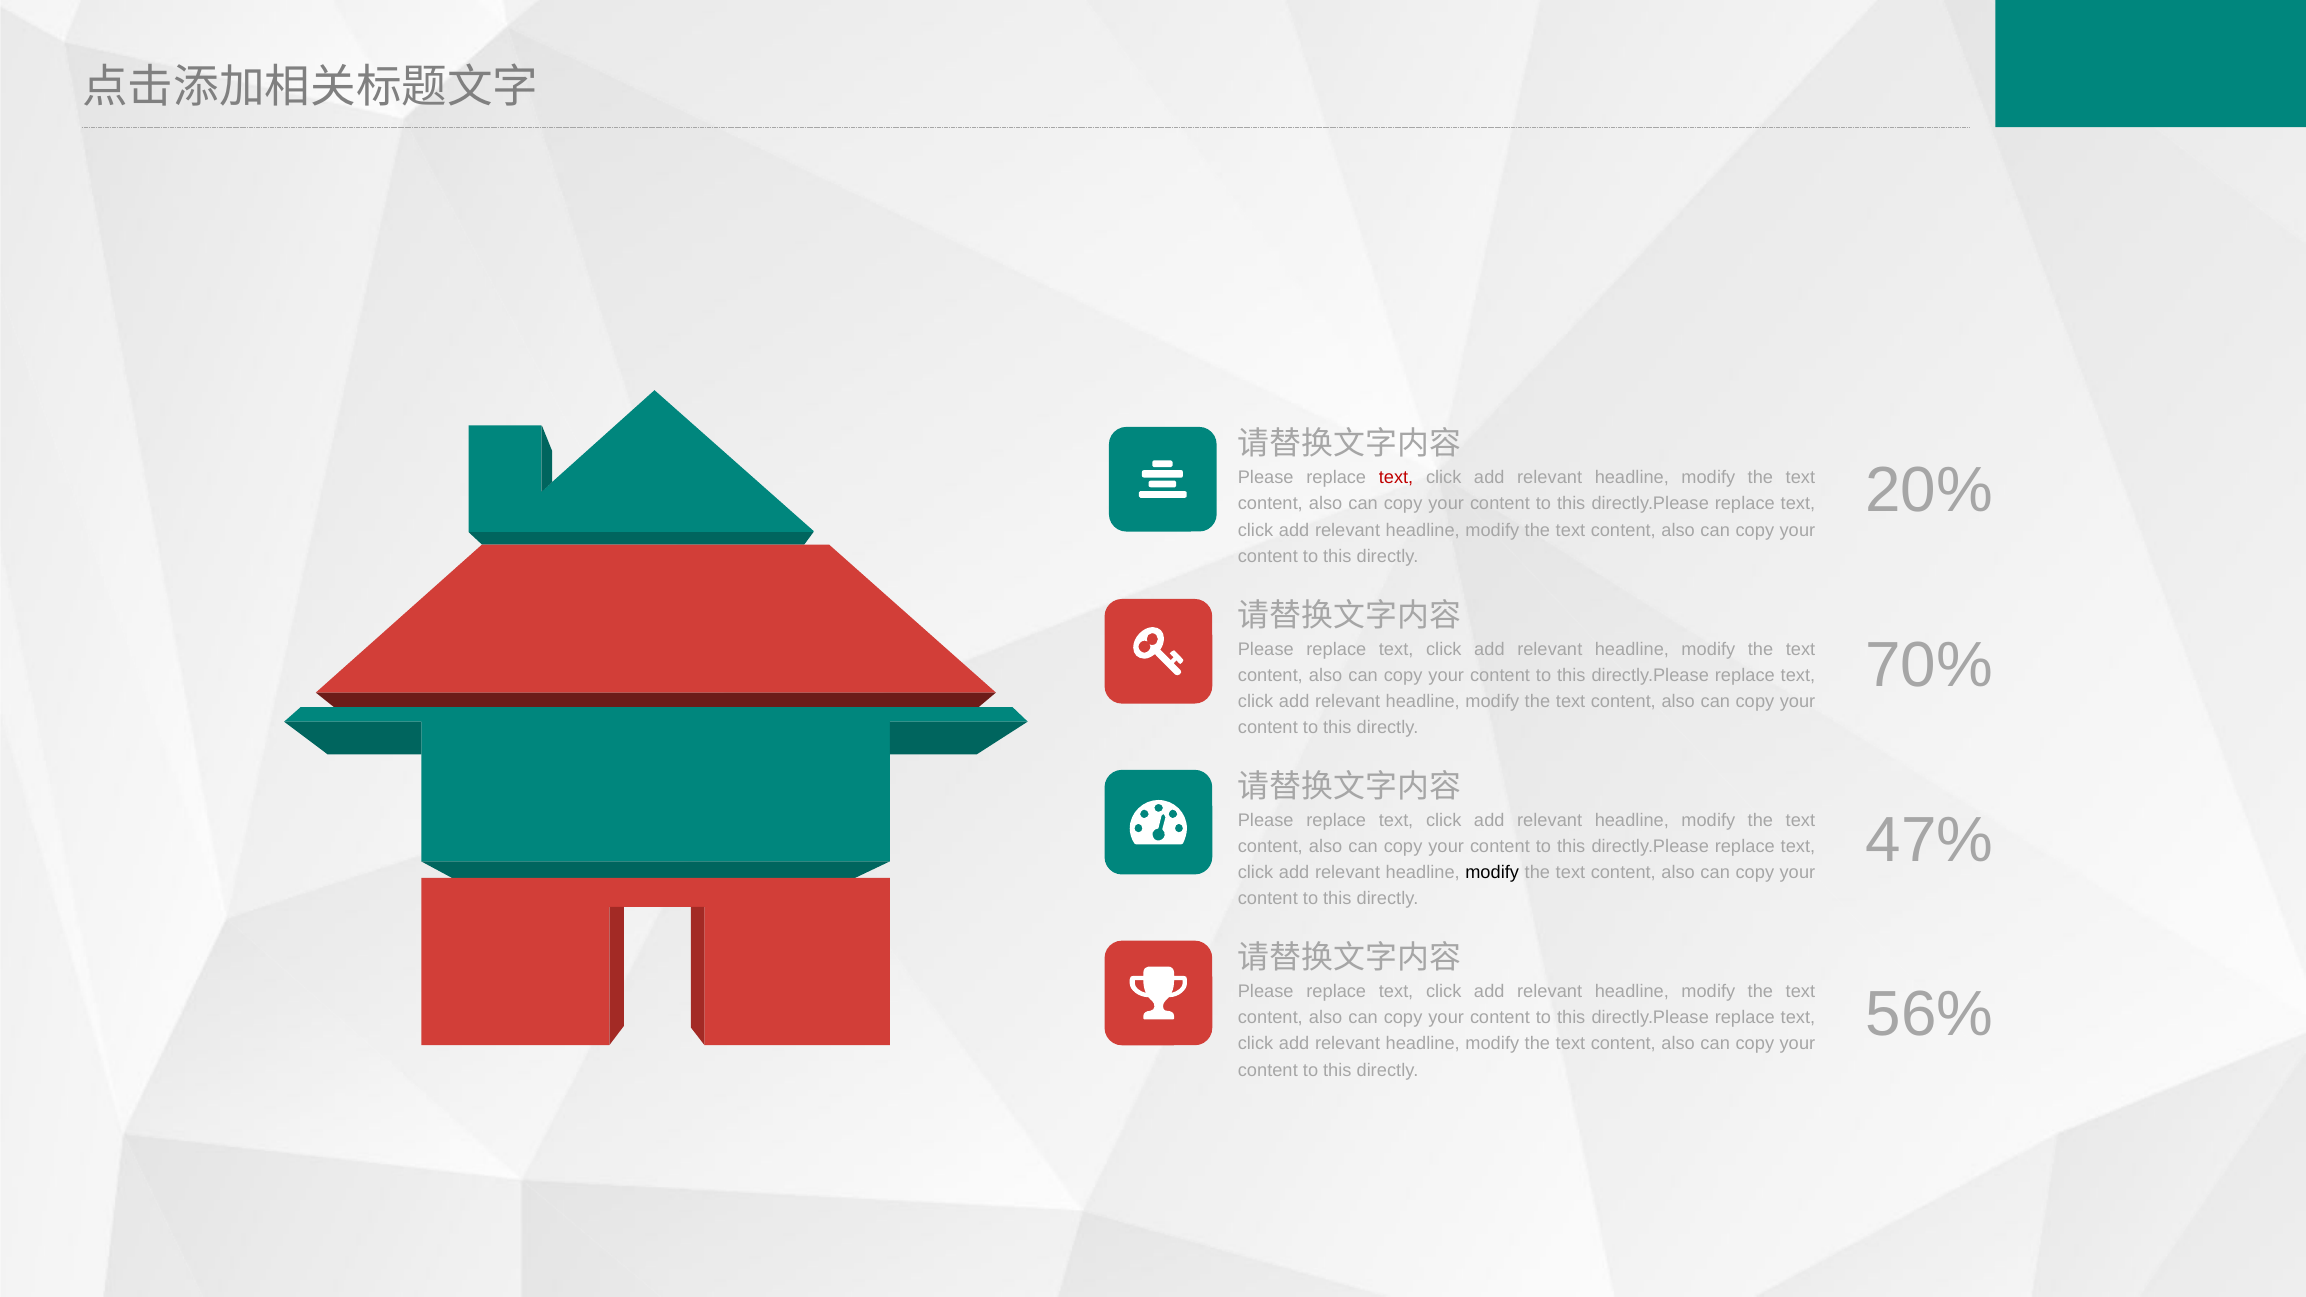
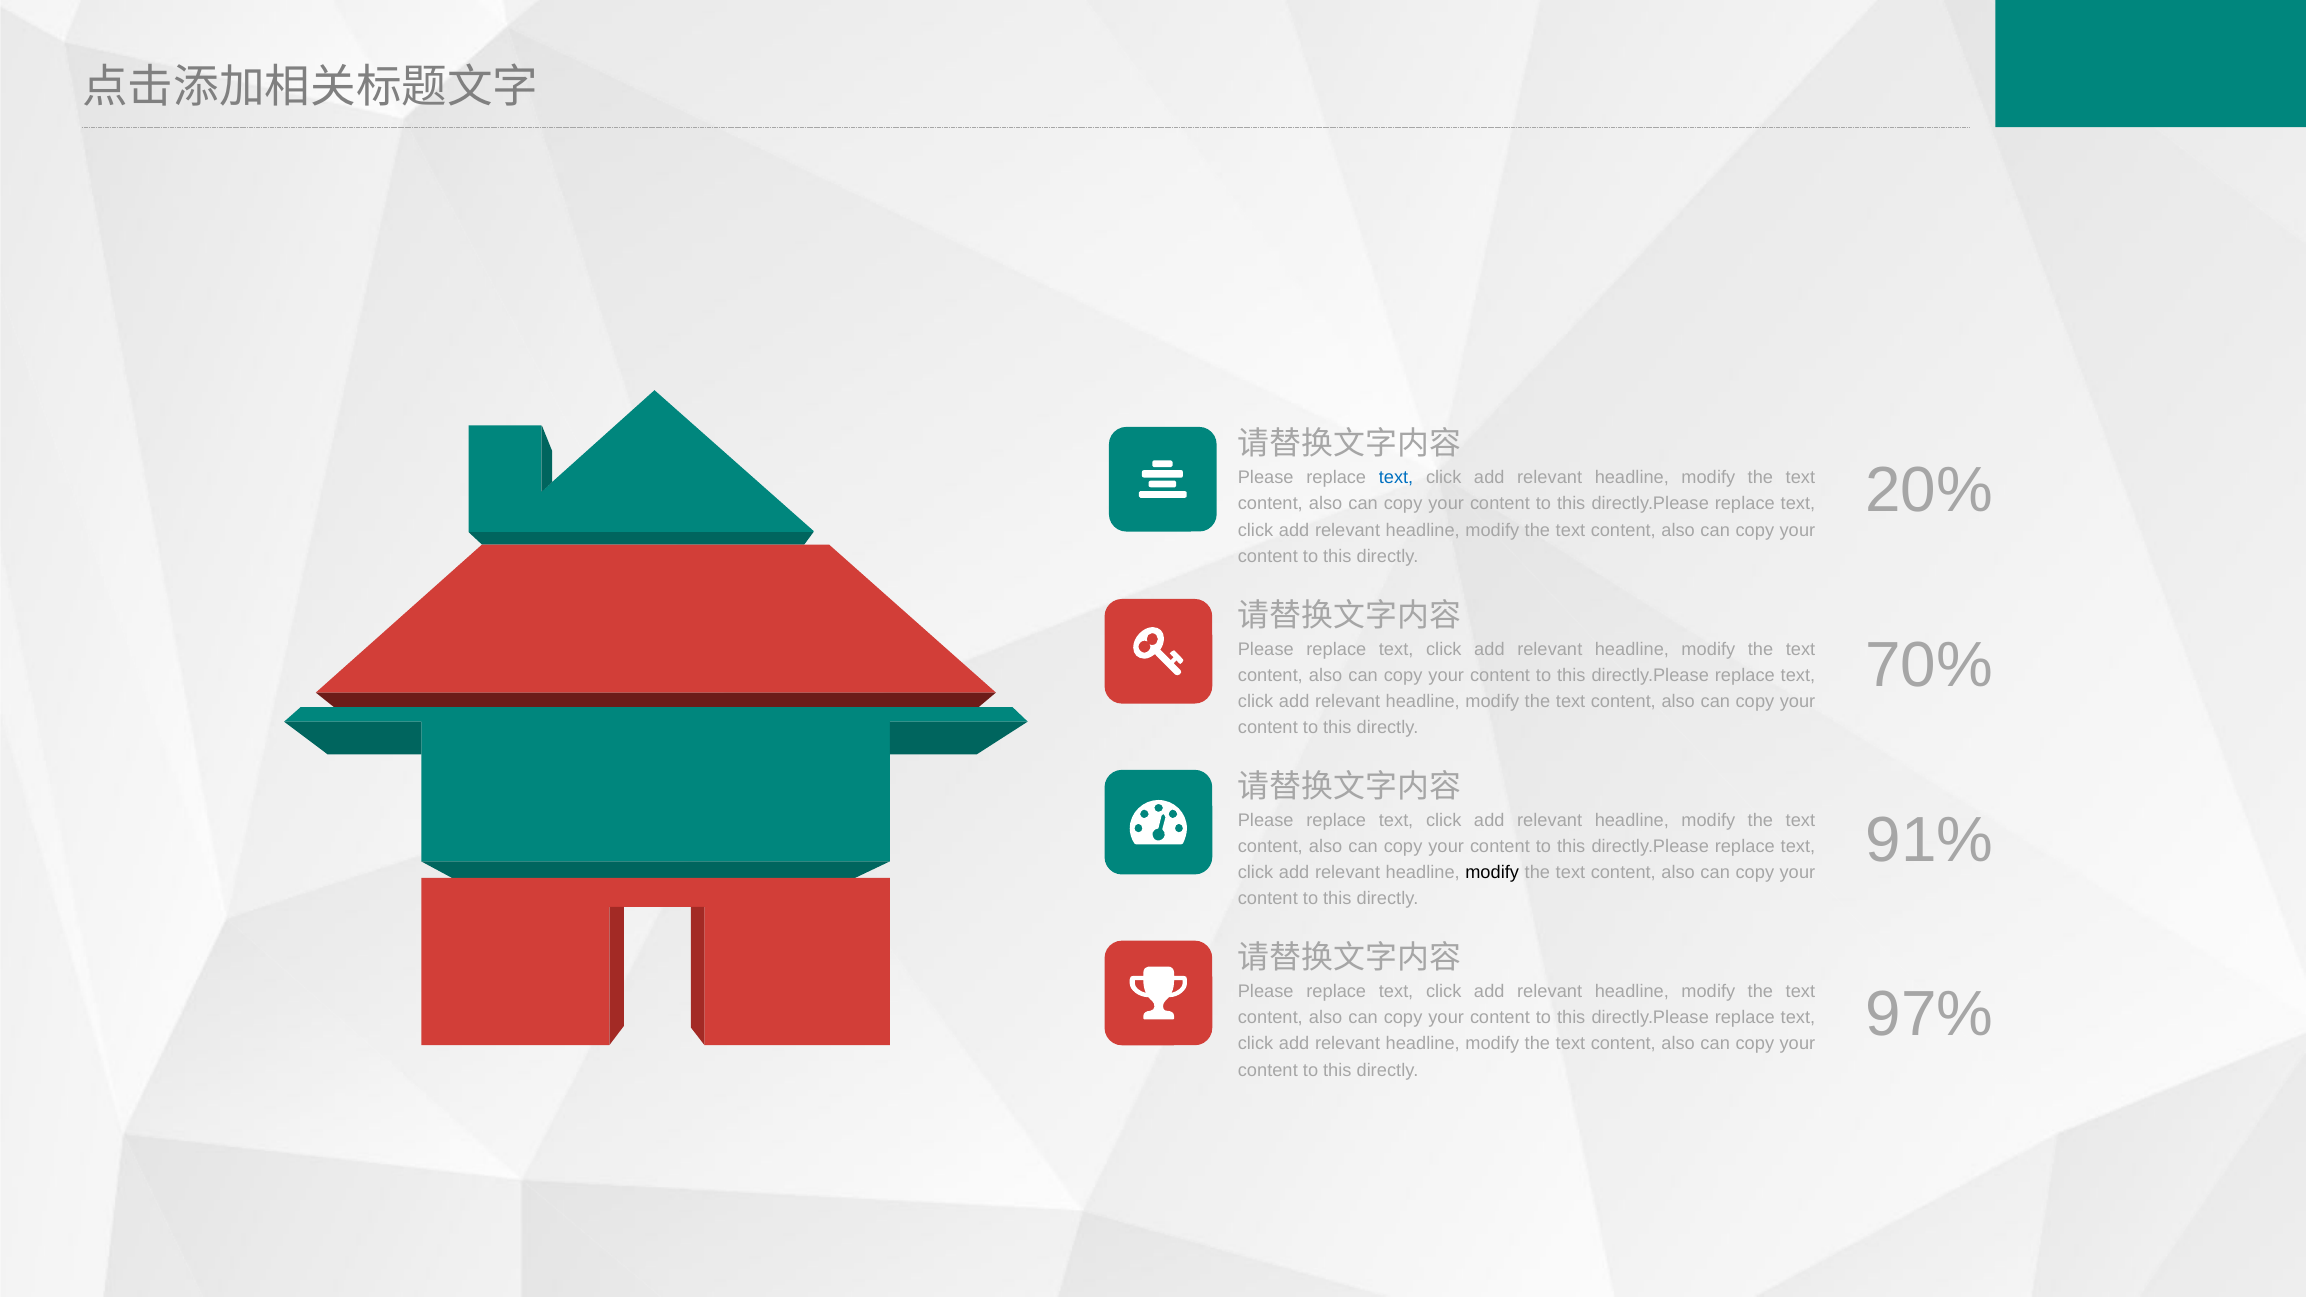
text colour: red -> blue (1396, 478)
47%: 47% -> 91% (1929, 840)
56%: 56% -> 97% (1929, 1014)
